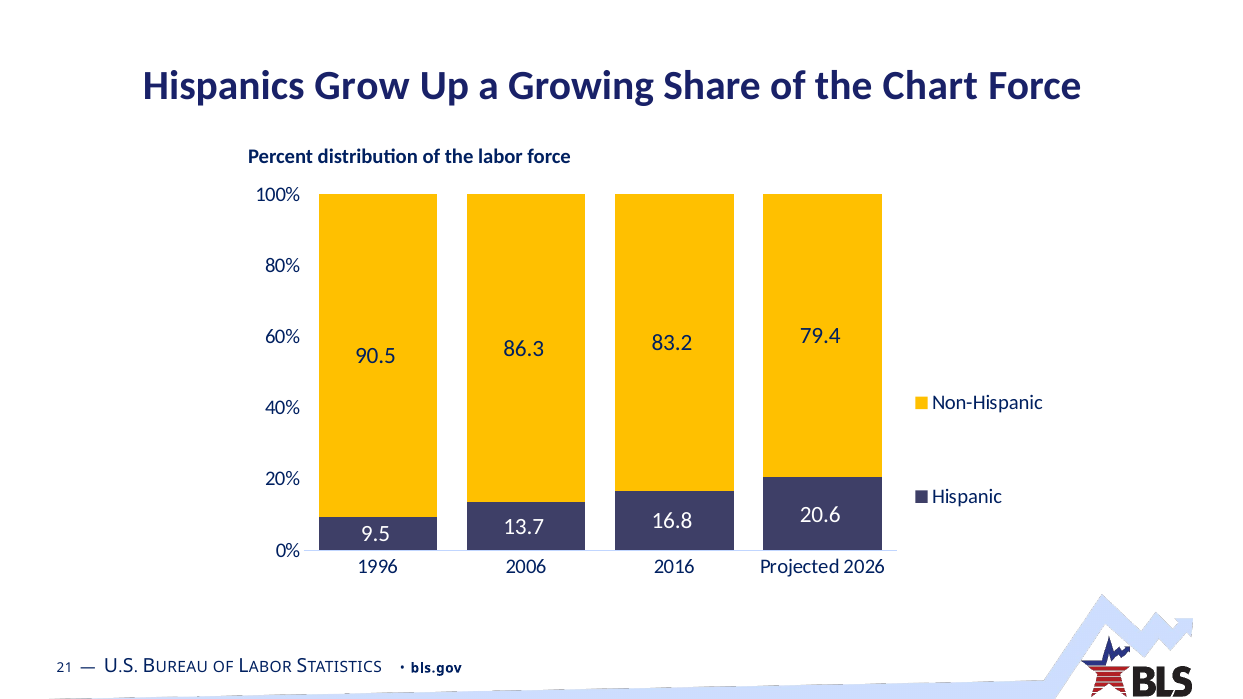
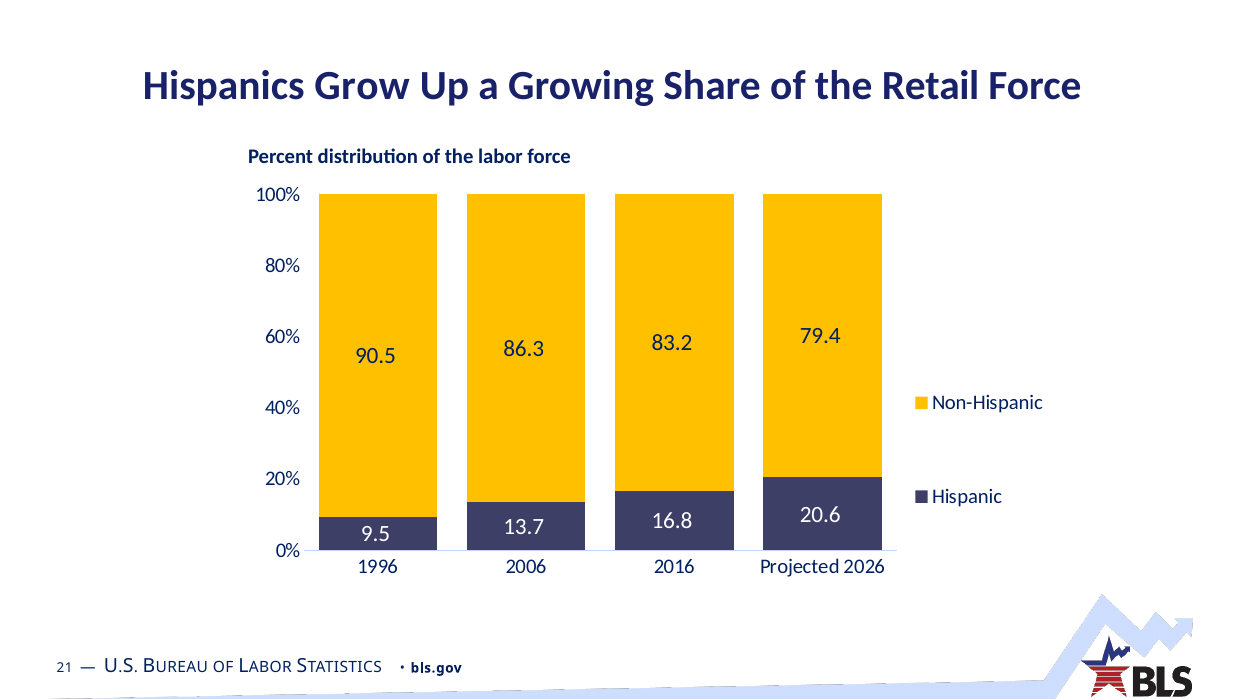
Chart: Chart -> Retail (931, 86)
